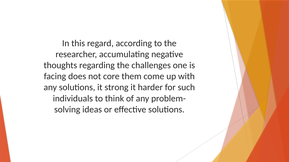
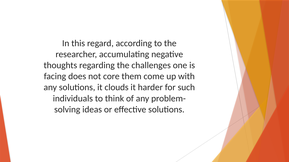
strong: strong -> clouds (117, 88)
